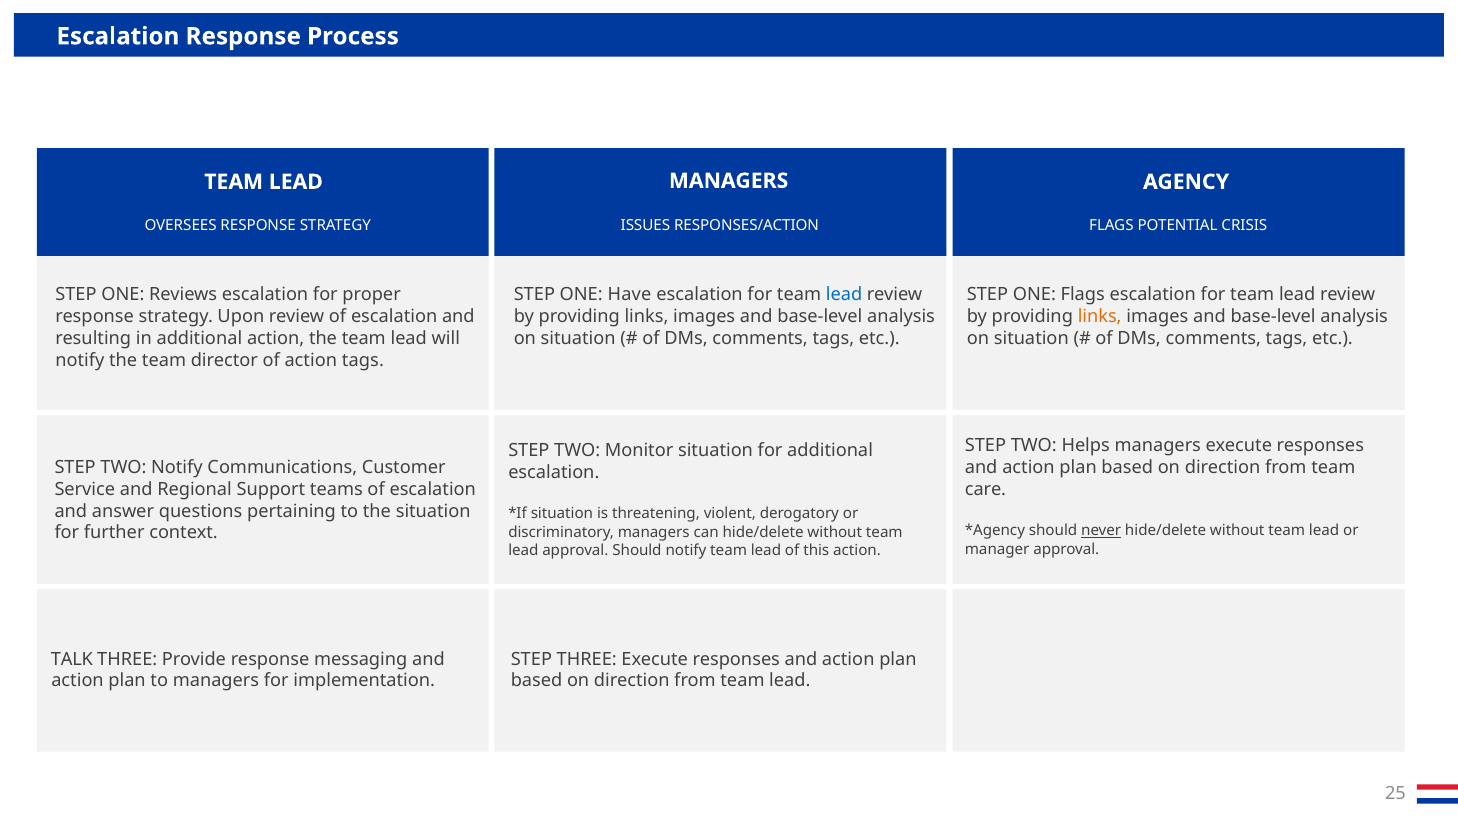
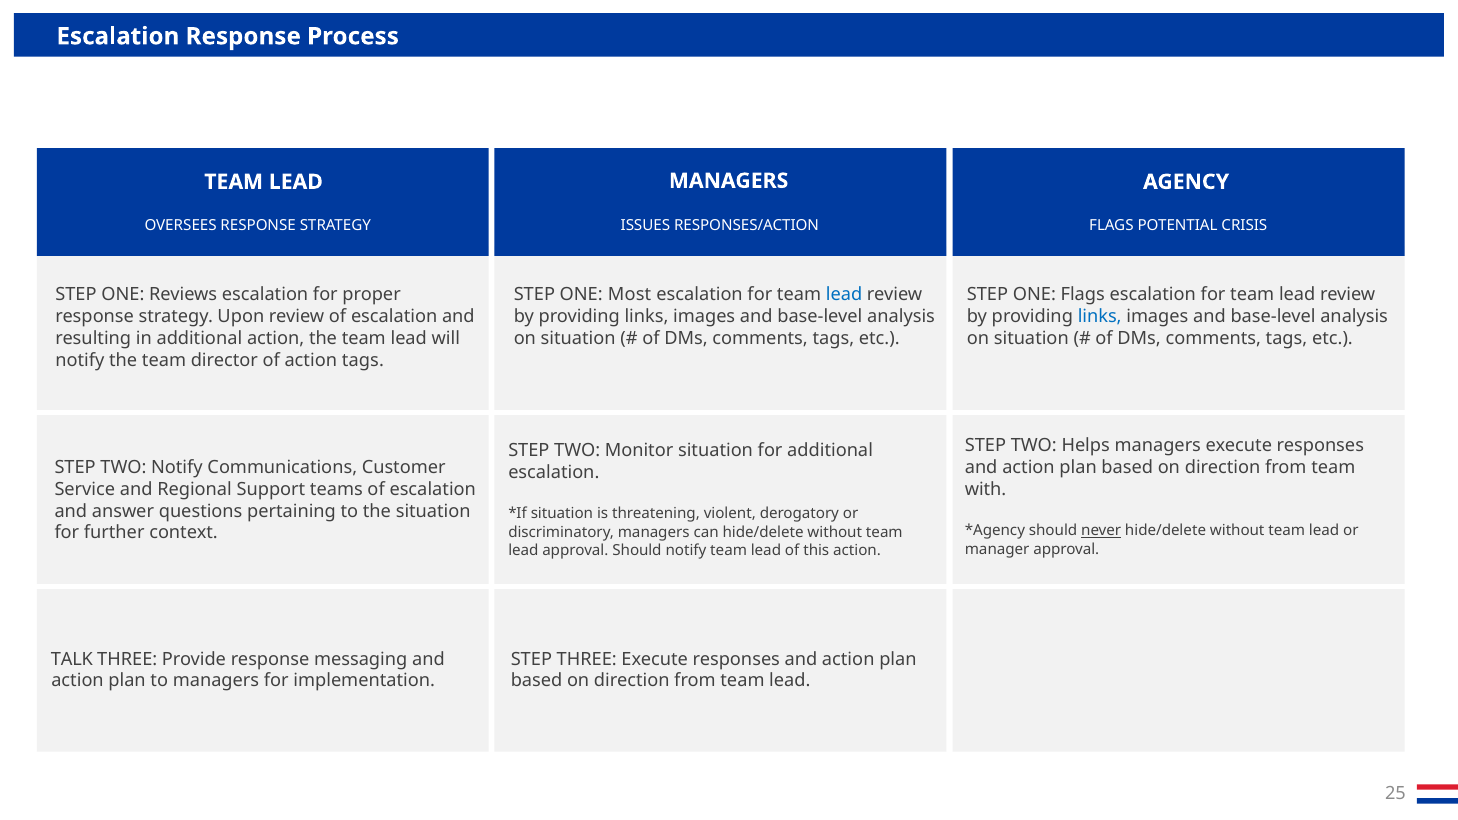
Have: Have -> Most (630, 294)
links colour: orange -> blue (1100, 316)
care: care -> with (986, 489)
